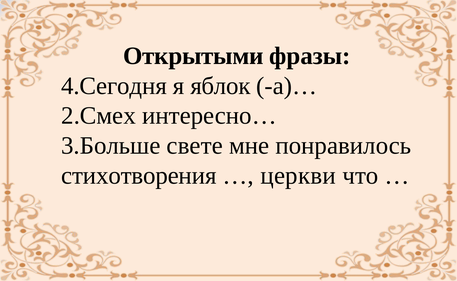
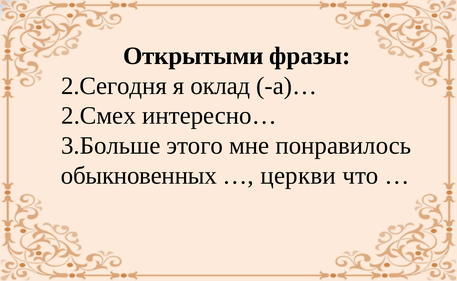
4.Сегодня: 4.Сегодня -> 2.Сегодня (114, 86)
яблок: яблок -> оклад (220, 86)
свете: свете -> этого (195, 146)
стихотворения: стихотворения -> обыкновенных (139, 176)
